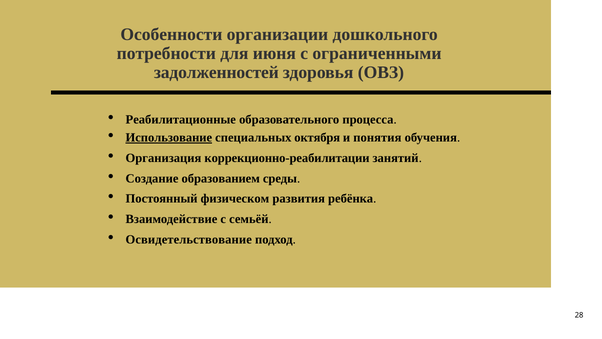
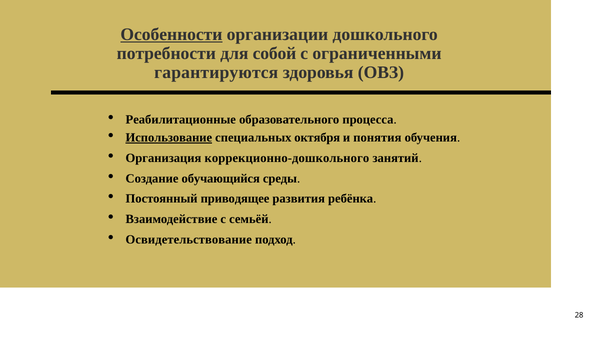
Особенности underline: none -> present (171, 34)
июня: июня -> собой (274, 53)
задолженностей: задолженностей -> гарантируются (216, 72)
коррекционно-реабилитации: коррекционно-реабилитации -> коррекционно-дошкольного (287, 158)
образованием: образованием -> обучающийся (221, 178)
физическом: физическом -> приводящее (235, 199)
